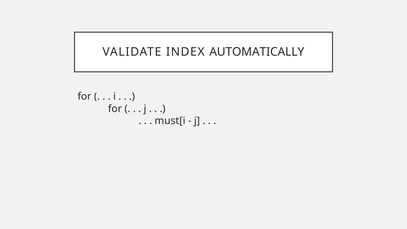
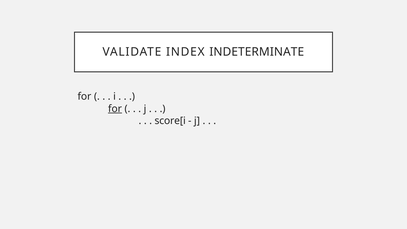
AUTOMATICALLY: AUTOMATICALLY -> INDETERMINATE (257, 52)
for underline: none -> present (115, 109)
must[i: must[i -> score[i (170, 121)
